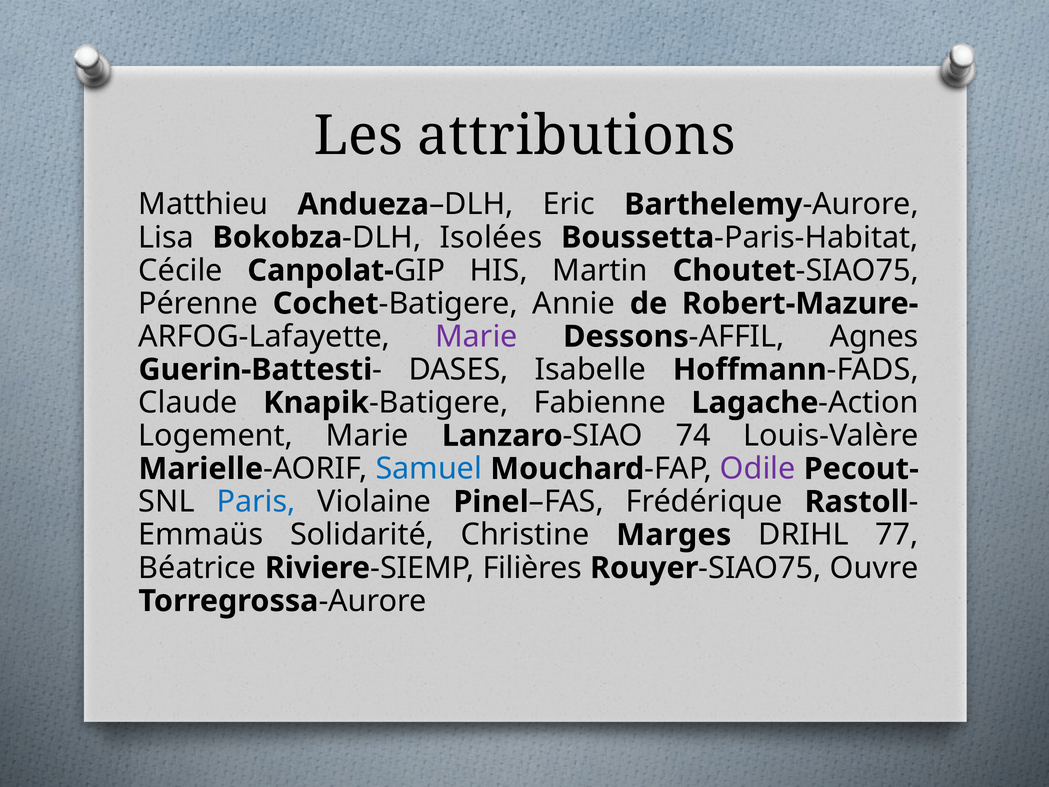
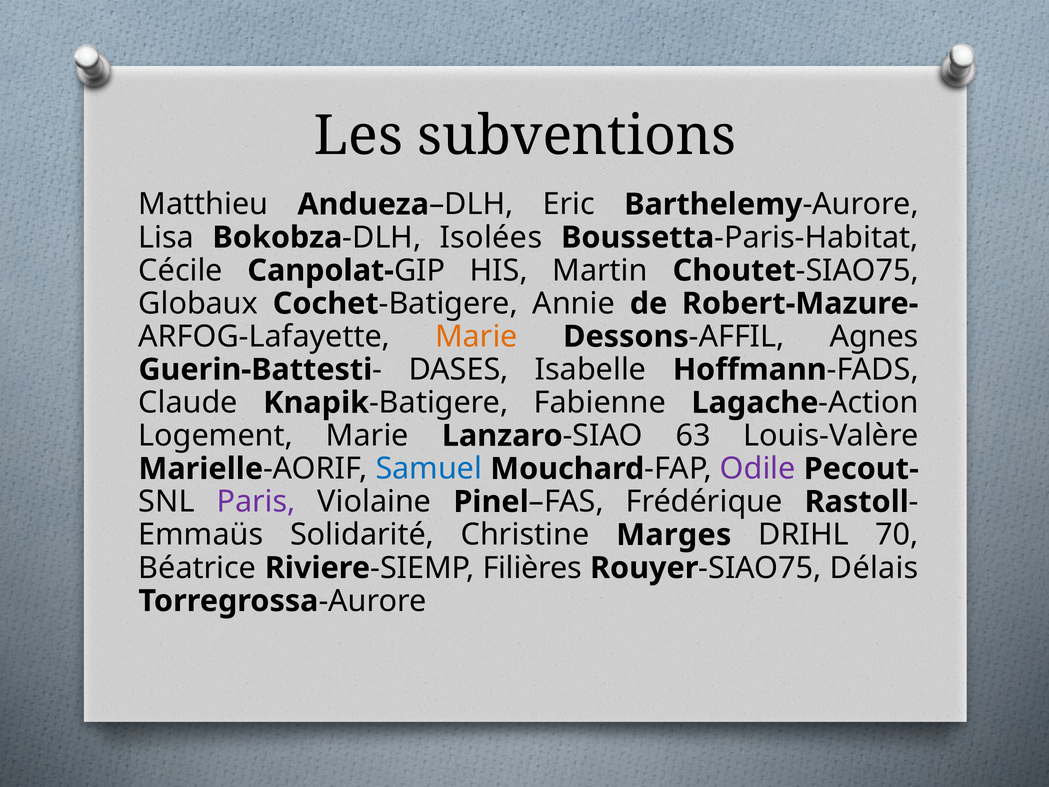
attributions: attributions -> subventions (577, 136)
Pérenne: Pérenne -> Globaux (198, 303)
Marie colour: purple -> orange (476, 336)
74: 74 -> 63 (693, 436)
Paris colour: blue -> purple (256, 502)
77: 77 -> 70 (897, 535)
Ouvre: Ouvre -> Délais (874, 568)
